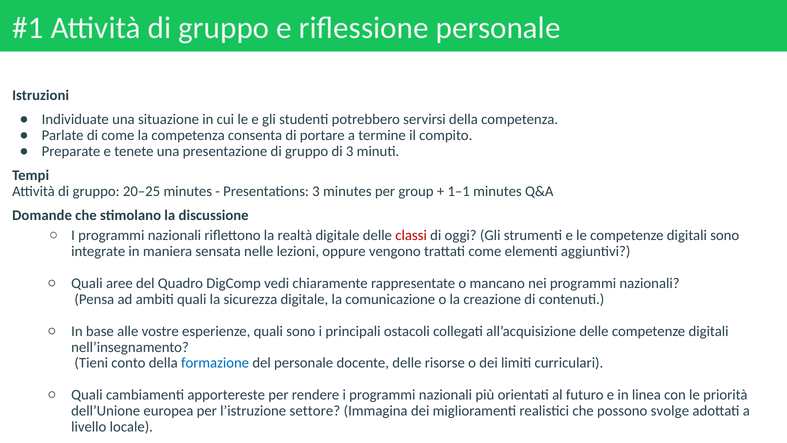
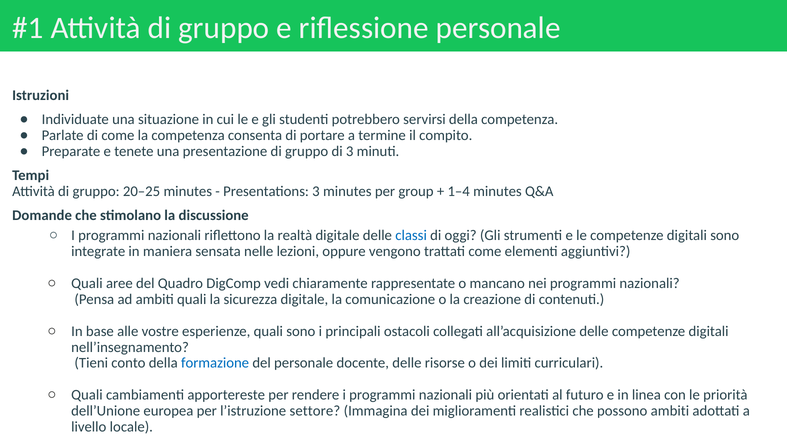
1–1: 1–1 -> 1–4 (459, 191)
classi colour: red -> blue (411, 235)
possono svolge: svolge -> ambiti (670, 411)
